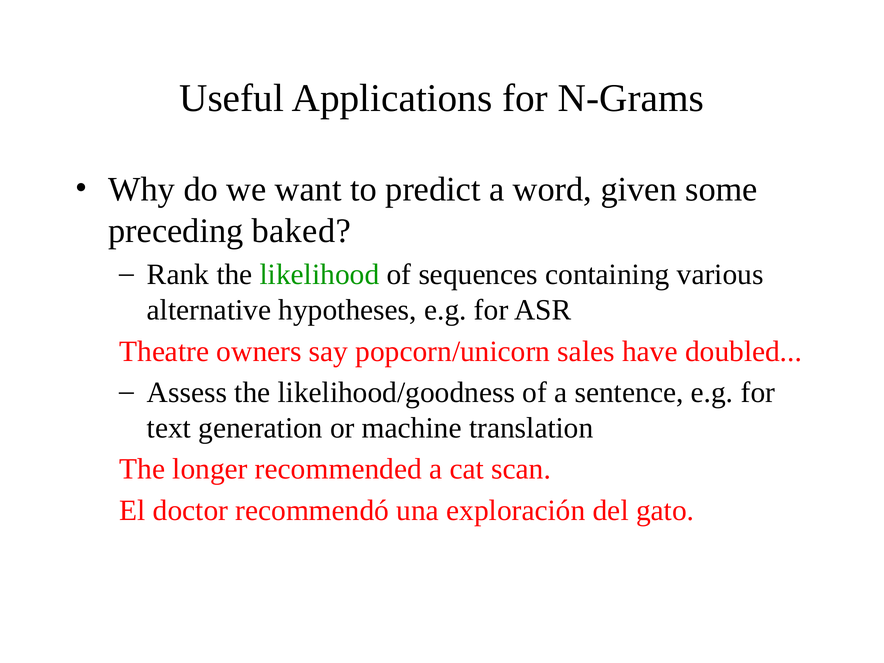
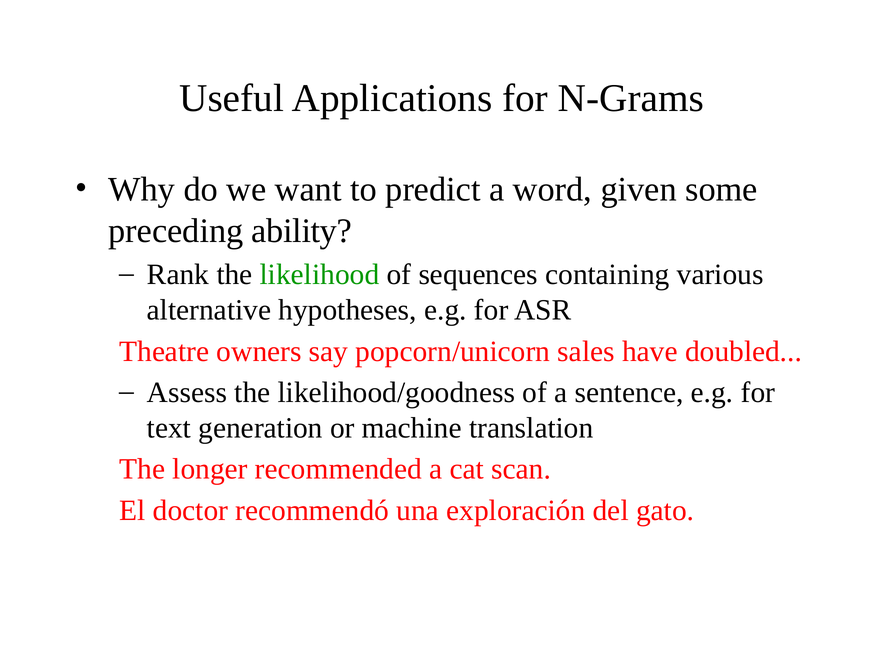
baked: baked -> ability (302, 231)
